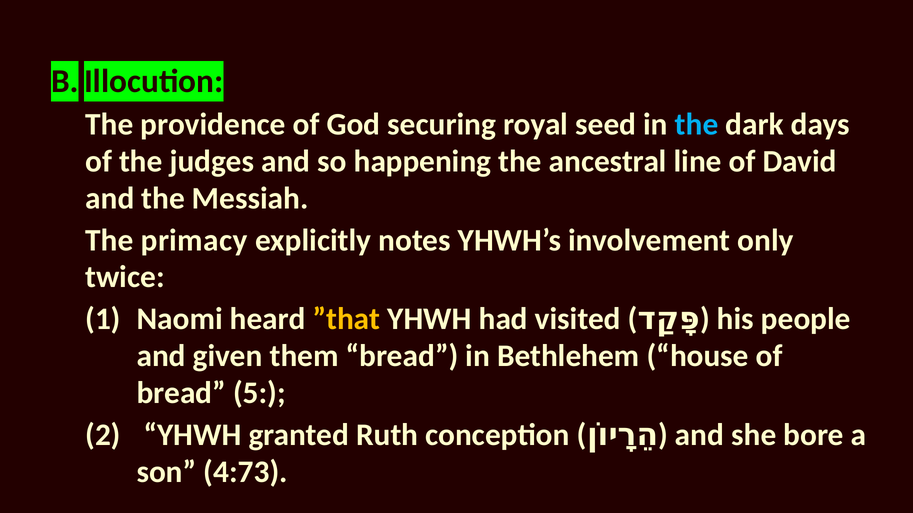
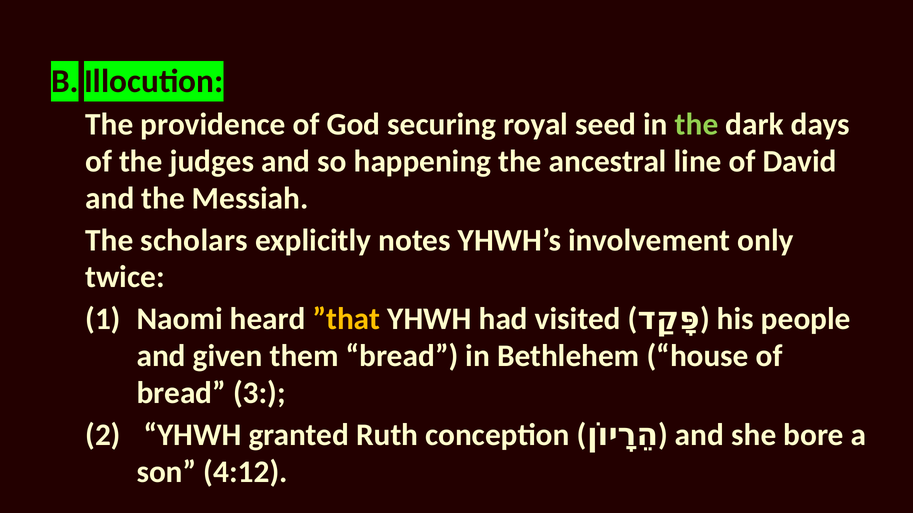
the colour: light blue -> light green (697, 125)
primacy: primacy -> scholars (194, 241)
5: 5 -> 3 (259, 393)
4:73: 4:73 -> 4:12 (246, 472)
